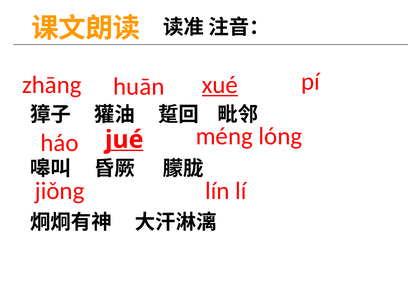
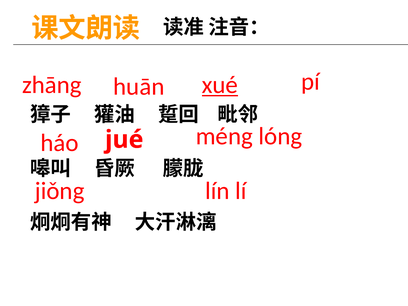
jué underline: present -> none (124, 140)
